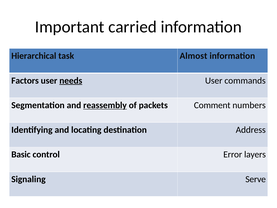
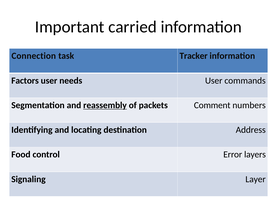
Hierarchical: Hierarchical -> Connection (34, 56)
Almost: Almost -> Tracker (194, 56)
needs underline: present -> none (71, 80)
Basic: Basic -> Food (21, 154)
Serve: Serve -> Layer (256, 179)
